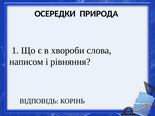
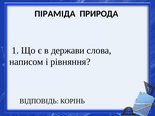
ОСЕРЕДКИ: ОСЕРЕДКИ -> ПІРАМІДА (55, 14)
хвороби: хвороби -> держави (68, 51)
